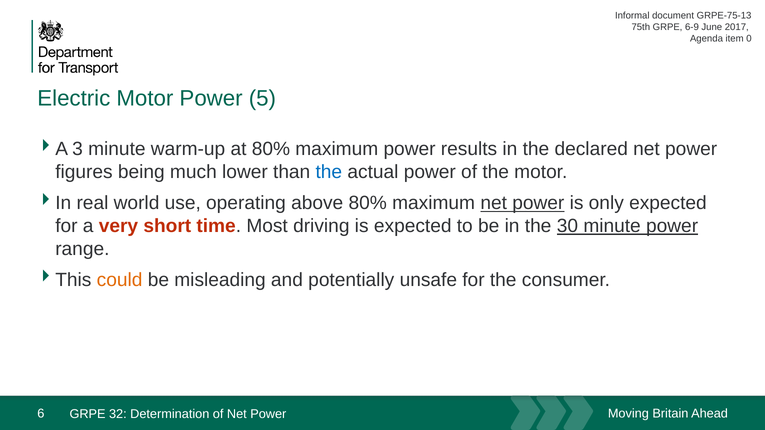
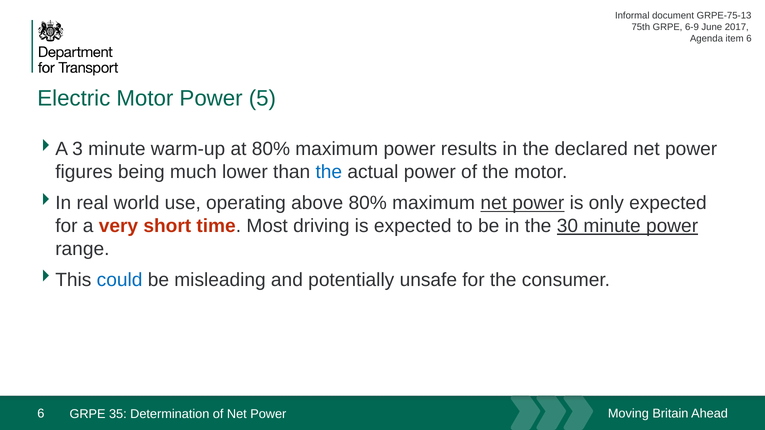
0: 0 -> 6 (749, 39)
could colour: orange -> blue (120, 280)
32: 32 -> 35 (118, 414)
